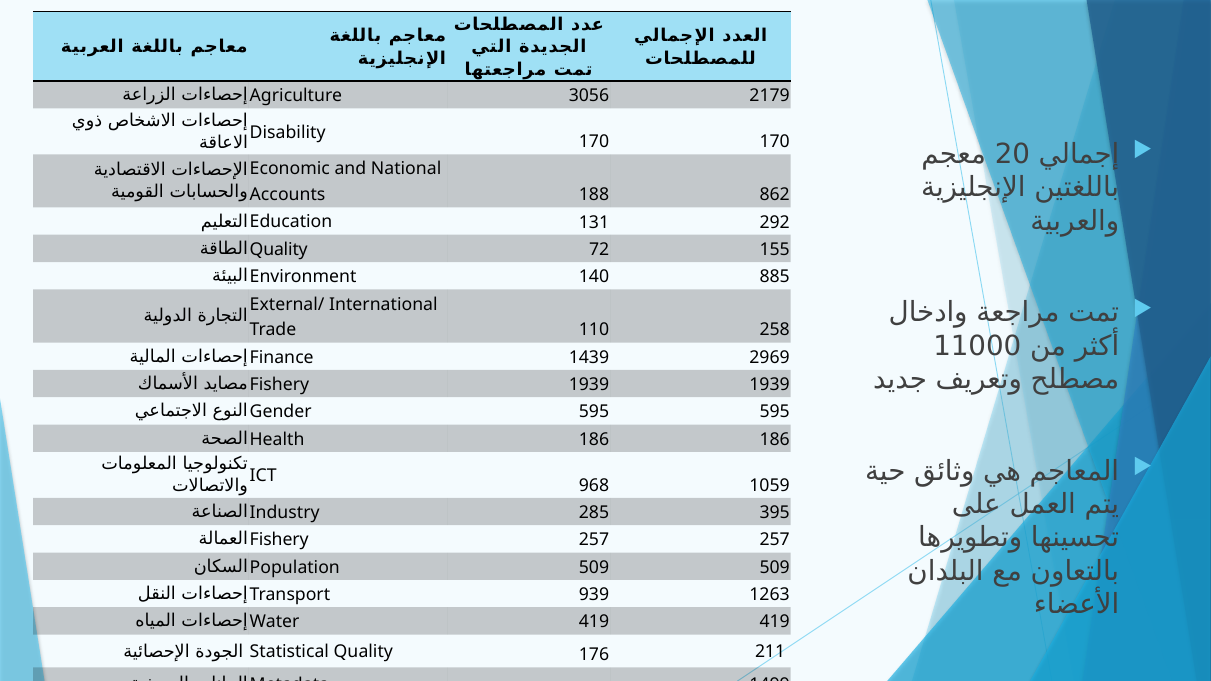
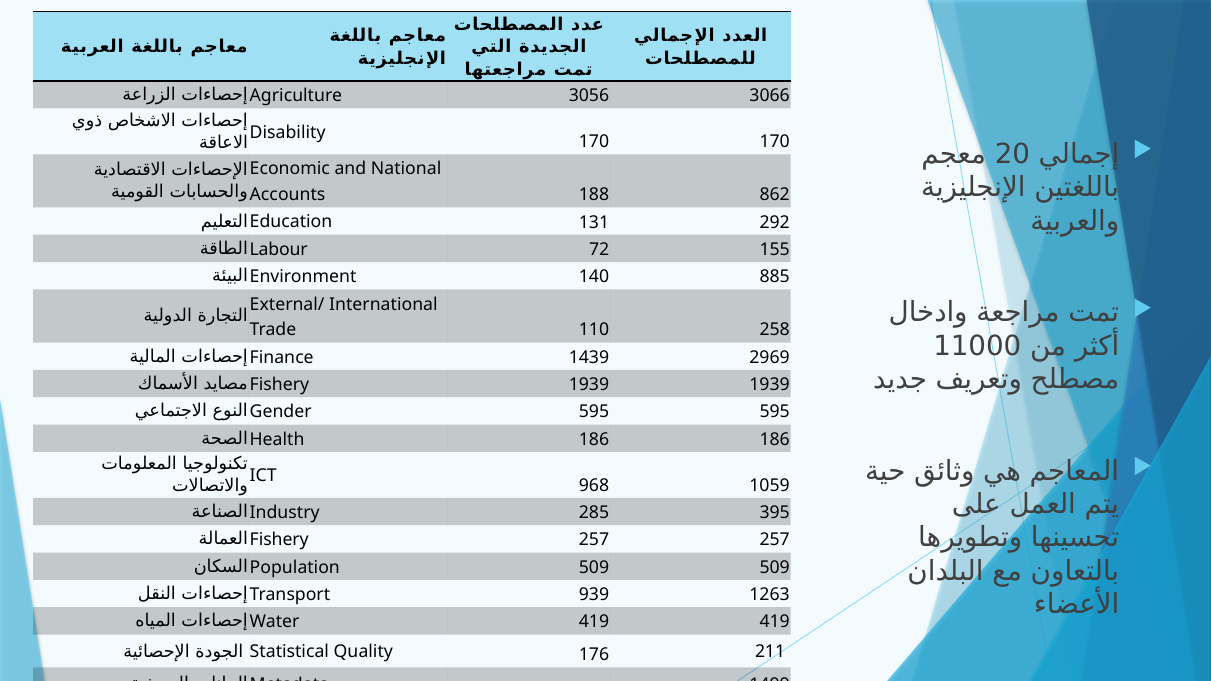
2179: 2179 -> 3066 (770, 96)
Quality: Quality -> Labour (279, 250)
